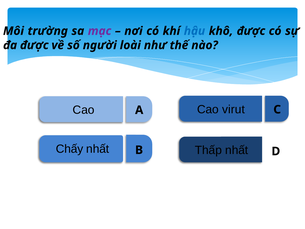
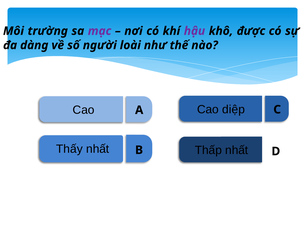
hậu colour: blue -> purple (194, 31)
đa được: được -> dàng (34, 45)
virut: virut -> diệp (233, 109)
Chấy: Chấy -> Thấy (69, 149)
